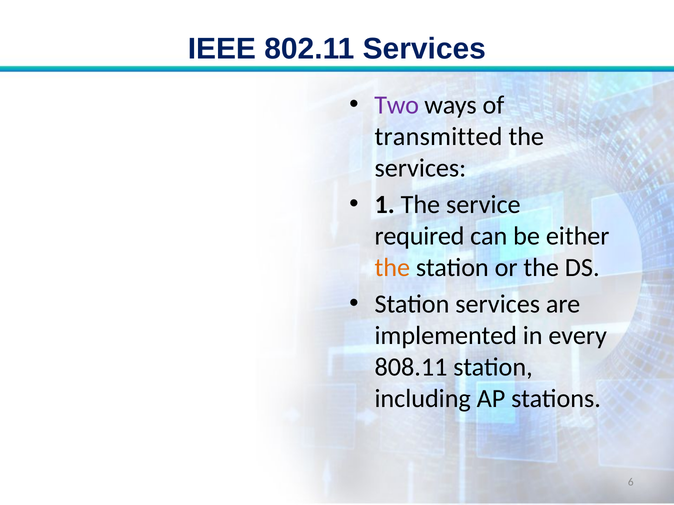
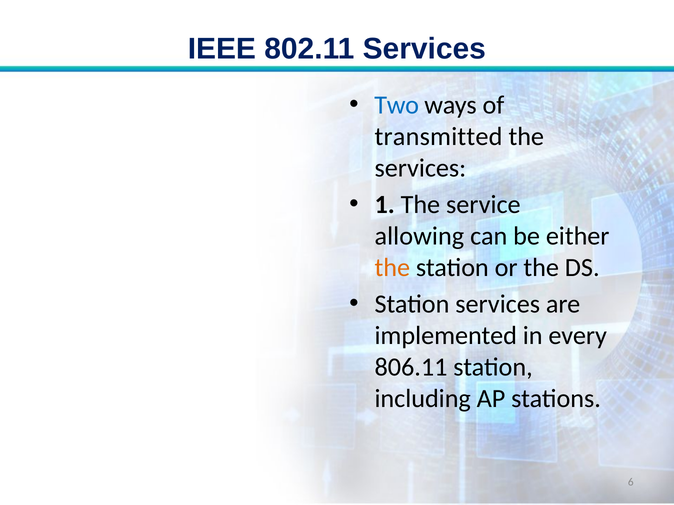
Two colour: purple -> blue (397, 105)
required: required -> allowing (419, 236)
808.11: 808.11 -> 806.11 (411, 367)
